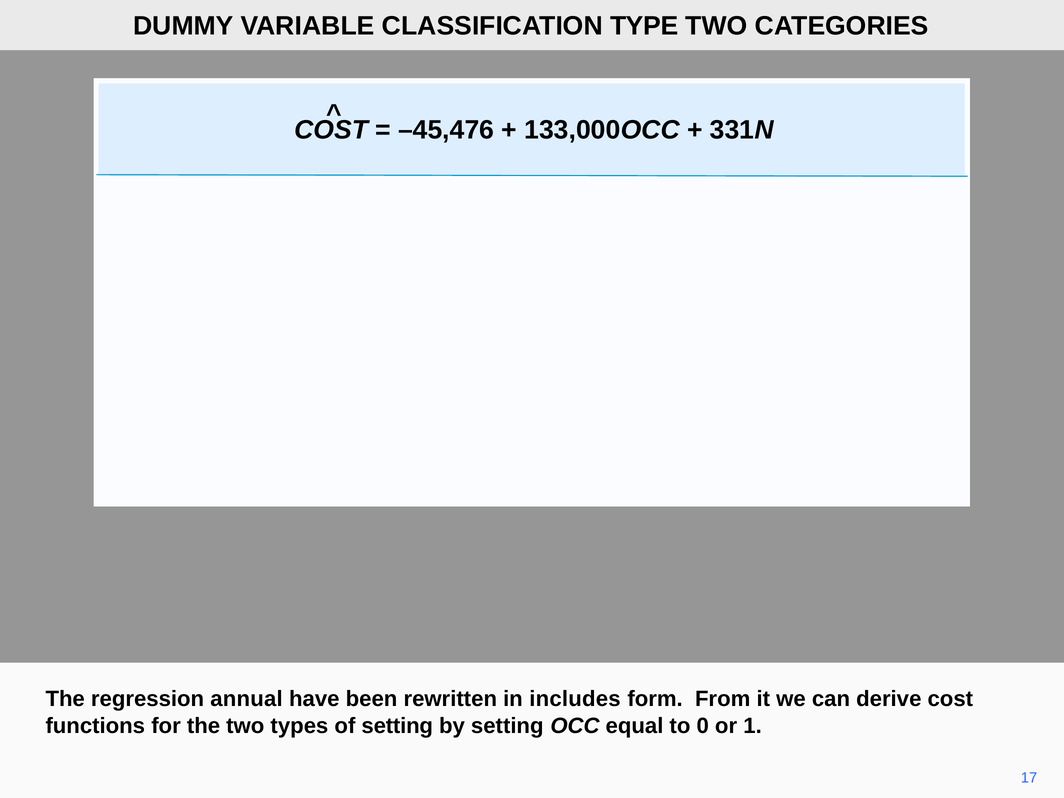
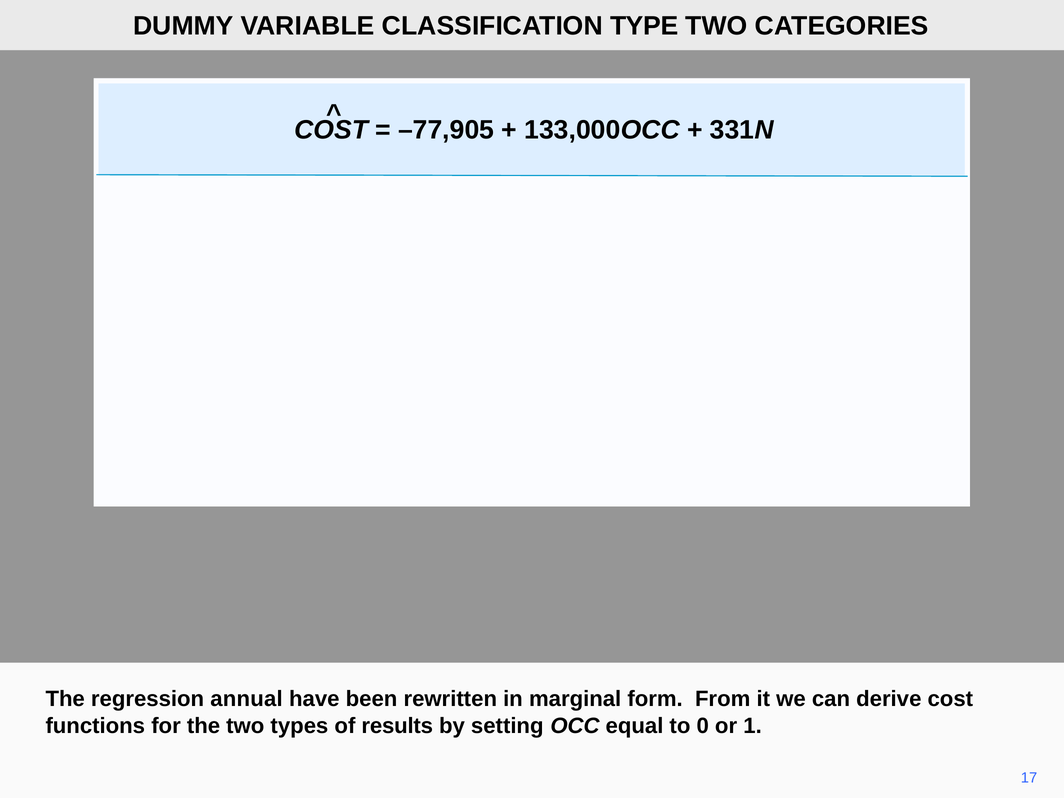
–45,476: –45,476 -> –77,905 (446, 130)
includes: includes -> marginal (575, 699)
of setting: setting -> results (397, 726)
